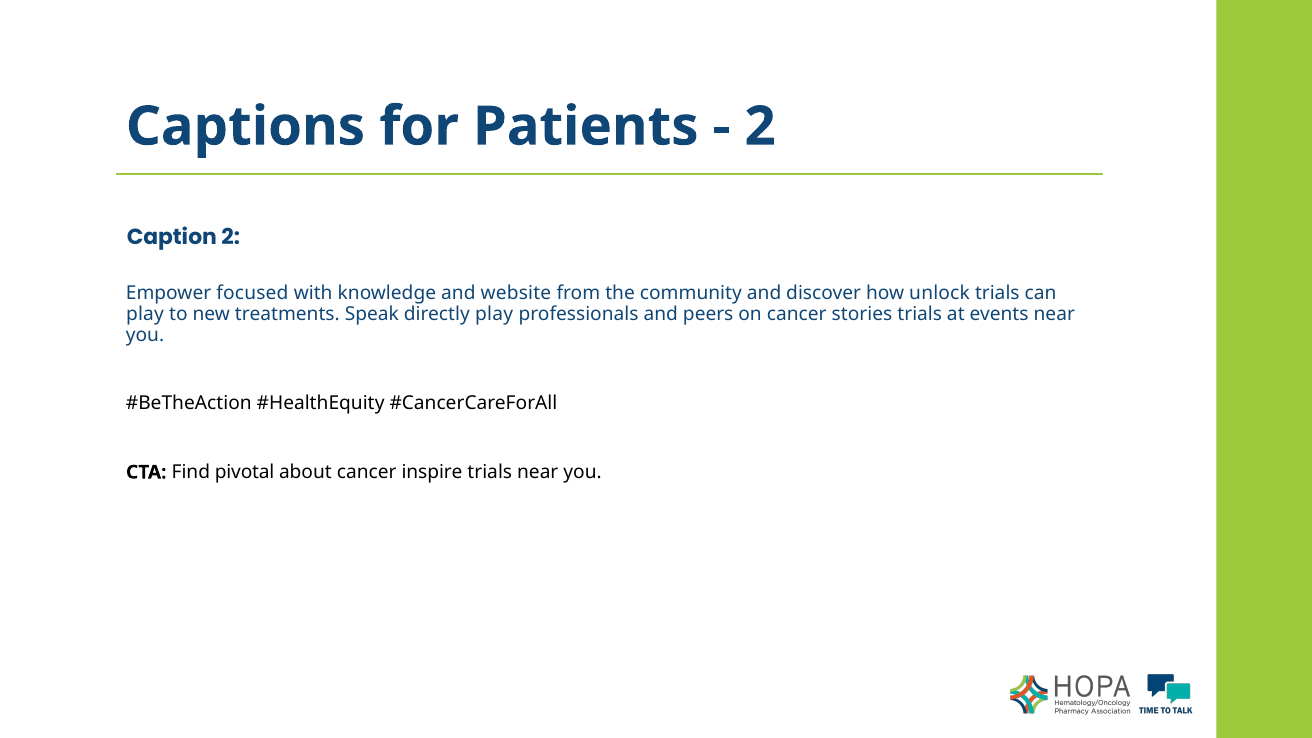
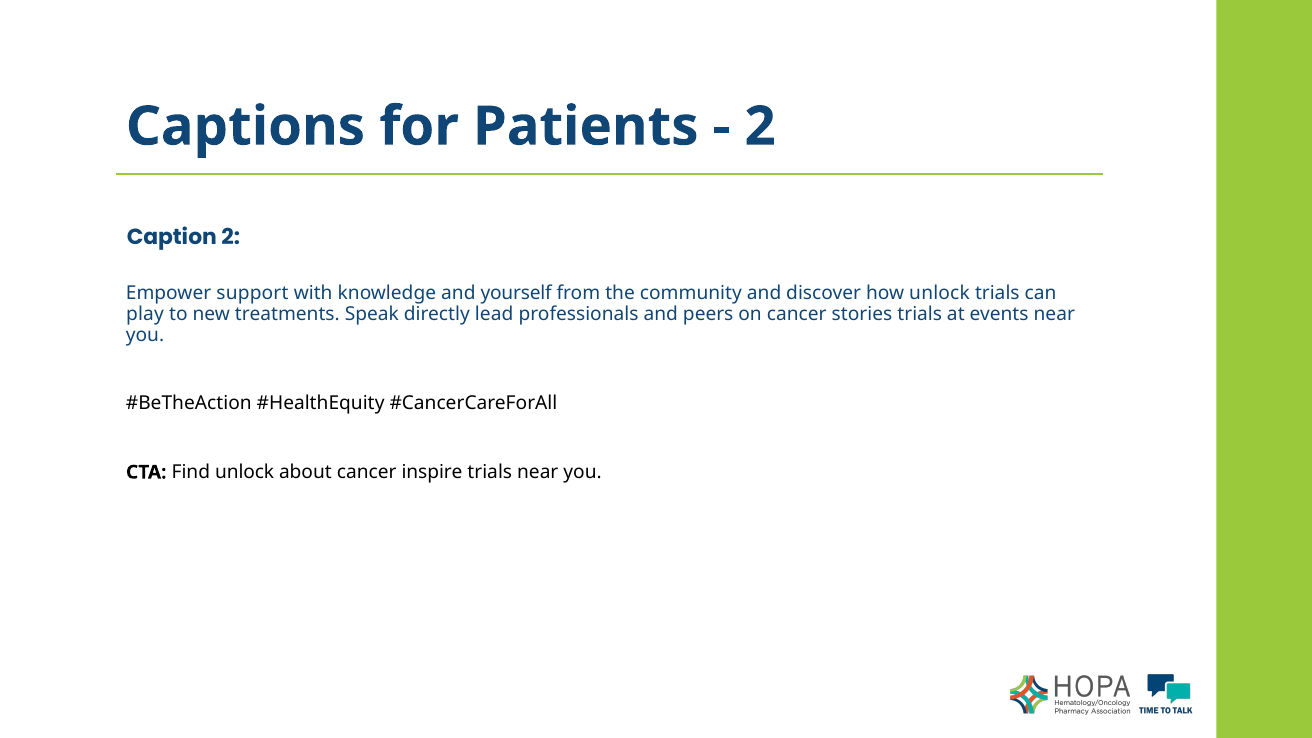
focused: focused -> support (252, 293)
website: website -> yourself (516, 293)
directly play: play -> lead (494, 314)
Find pivotal: pivotal -> unlock (245, 472)
